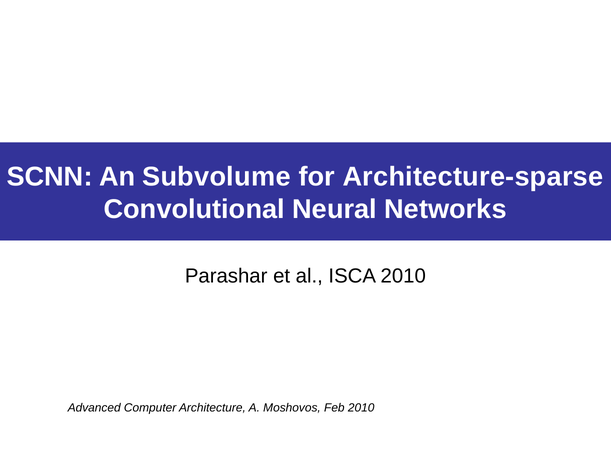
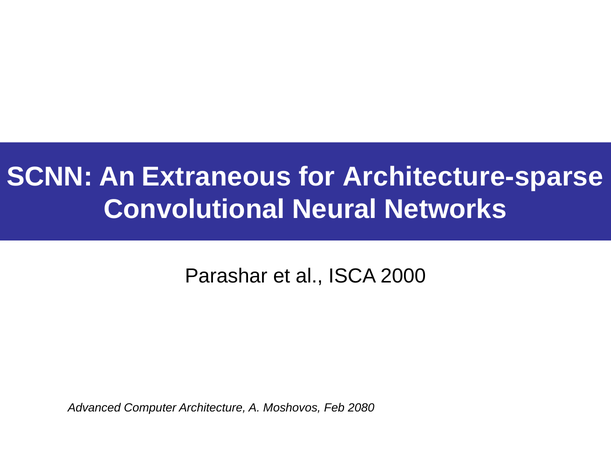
Subvolume: Subvolume -> Extraneous (216, 177)
ISCA 2010: 2010 -> 2000 (403, 276)
Feb 2010: 2010 -> 2080 (361, 408)
